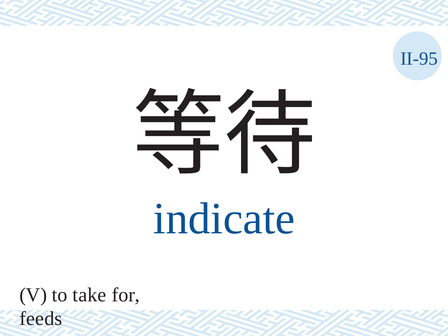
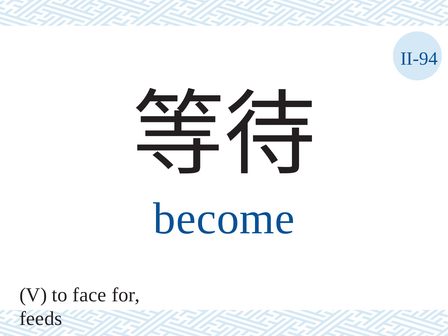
II-95: II-95 -> II-94 (419, 59)
indicate: indicate -> become (224, 219)
take: take -> face (89, 295)
